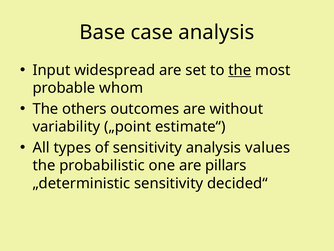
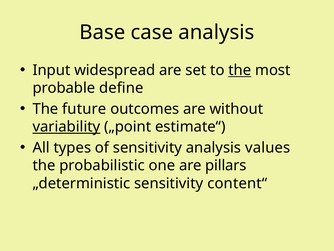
whom: whom -> define (121, 88)
others: others -> future (84, 109)
variability underline: none -> present (66, 127)
decided“: decided“ -> content“ (237, 183)
